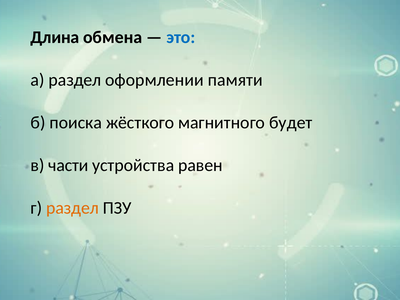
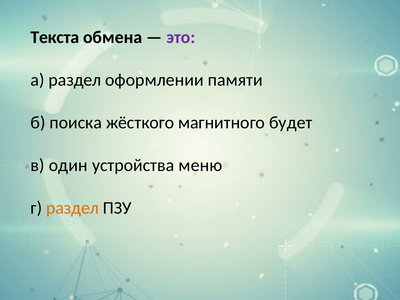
Длина: Длина -> Текста (55, 37)
это colour: blue -> purple (181, 37)
части: части -> один (68, 165)
равен: равен -> меню (200, 165)
